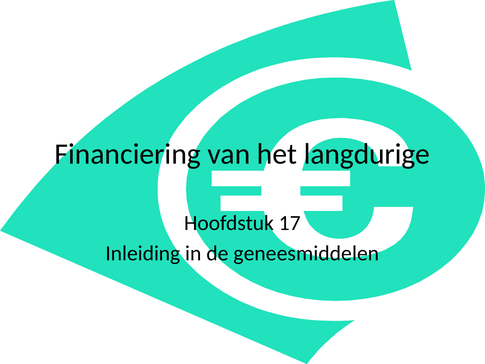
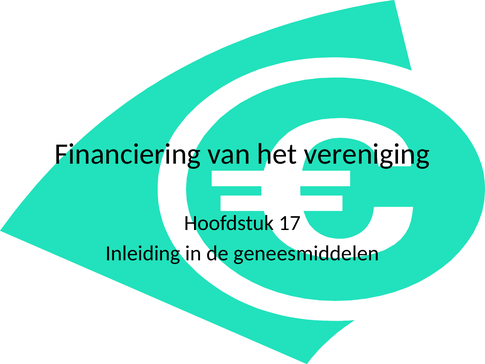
langdurige: langdurige -> vereniging (367, 154)
